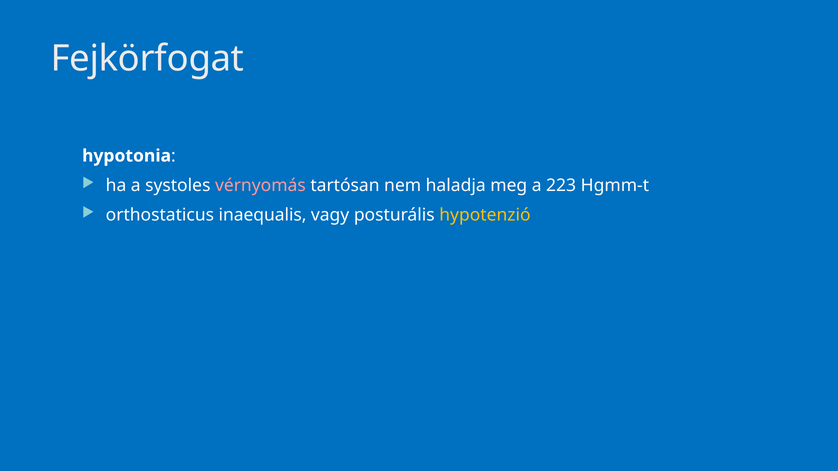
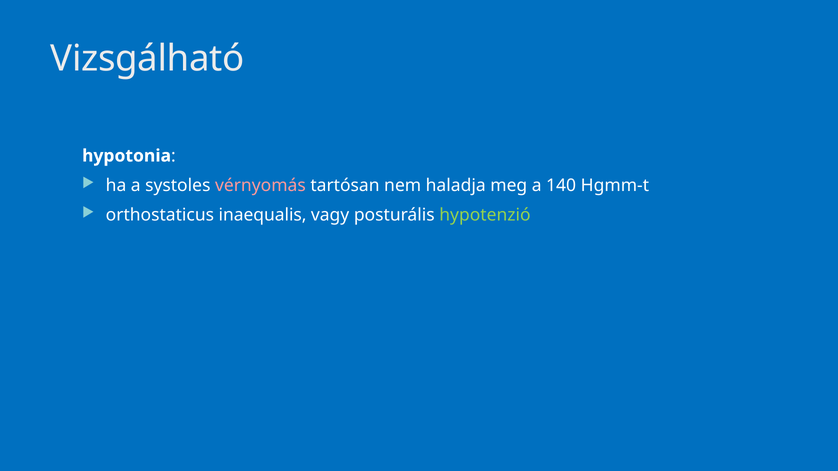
Fejkörfogat: Fejkörfogat -> Vizsgálható (147, 59)
223: 223 -> 140 (561, 186)
hypotenzió colour: yellow -> light green (485, 215)
